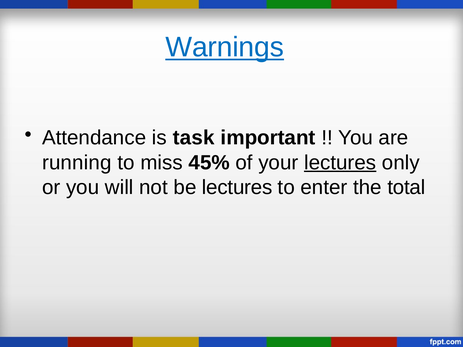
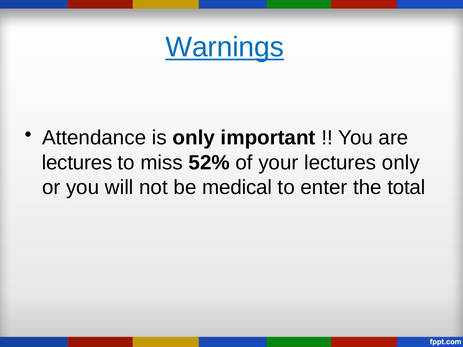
is task: task -> only (194, 138)
running: running -> lectures (77, 163)
45%: 45% -> 52% (209, 163)
lectures underline: present -> none (340, 163)
be lectures: lectures -> medical (237, 187)
